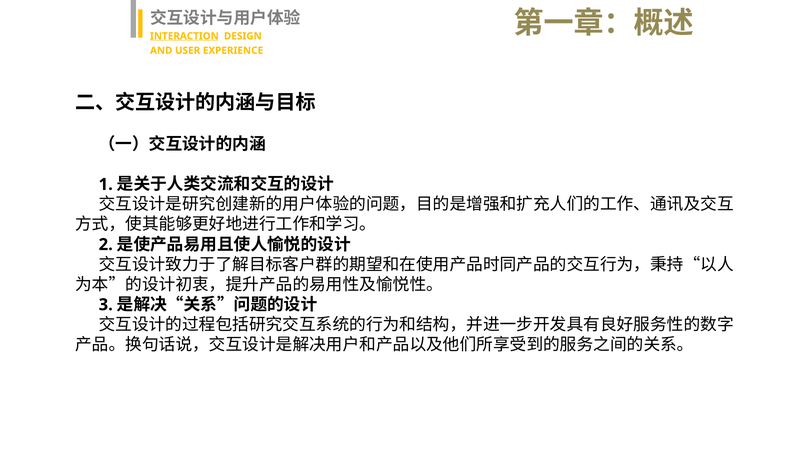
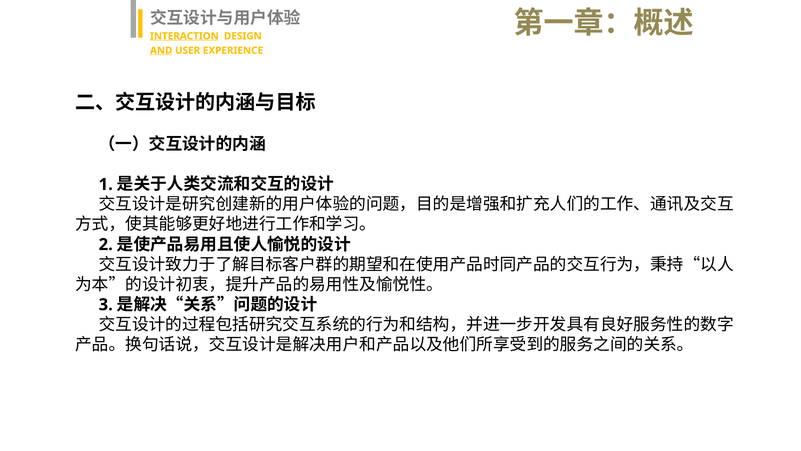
AND underline: none -> present (161, 50)
